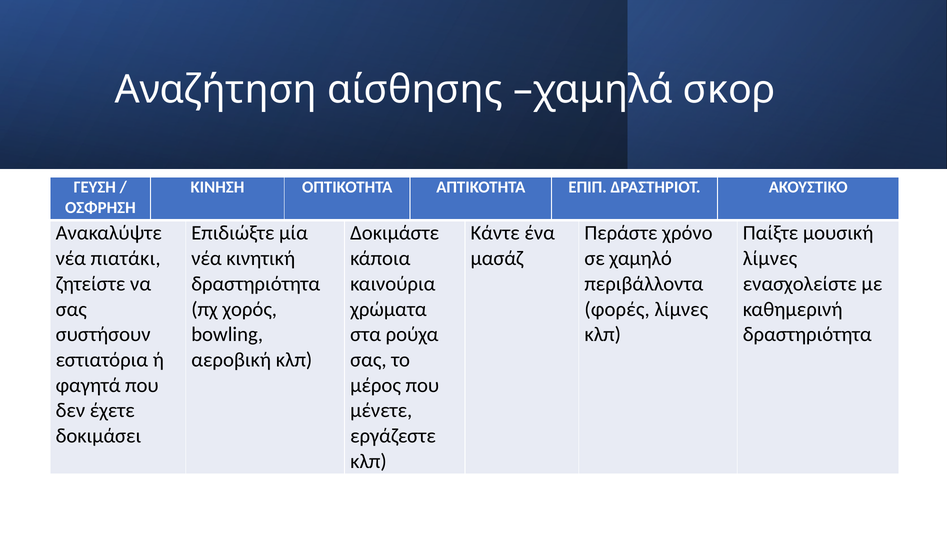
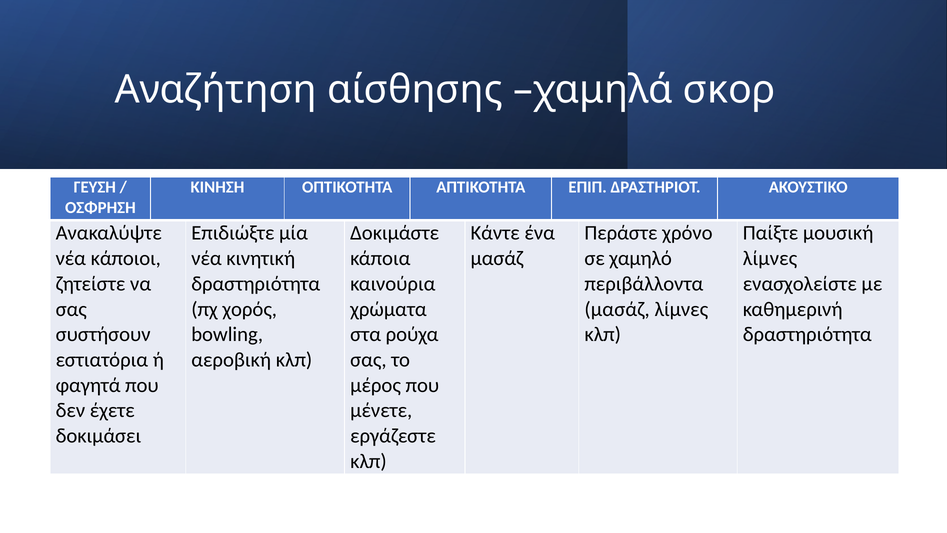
πιατάκι: πιατάκι -> κάποιοι (126, 258)
φορές: φορές -> μασάζ (617, 309)
